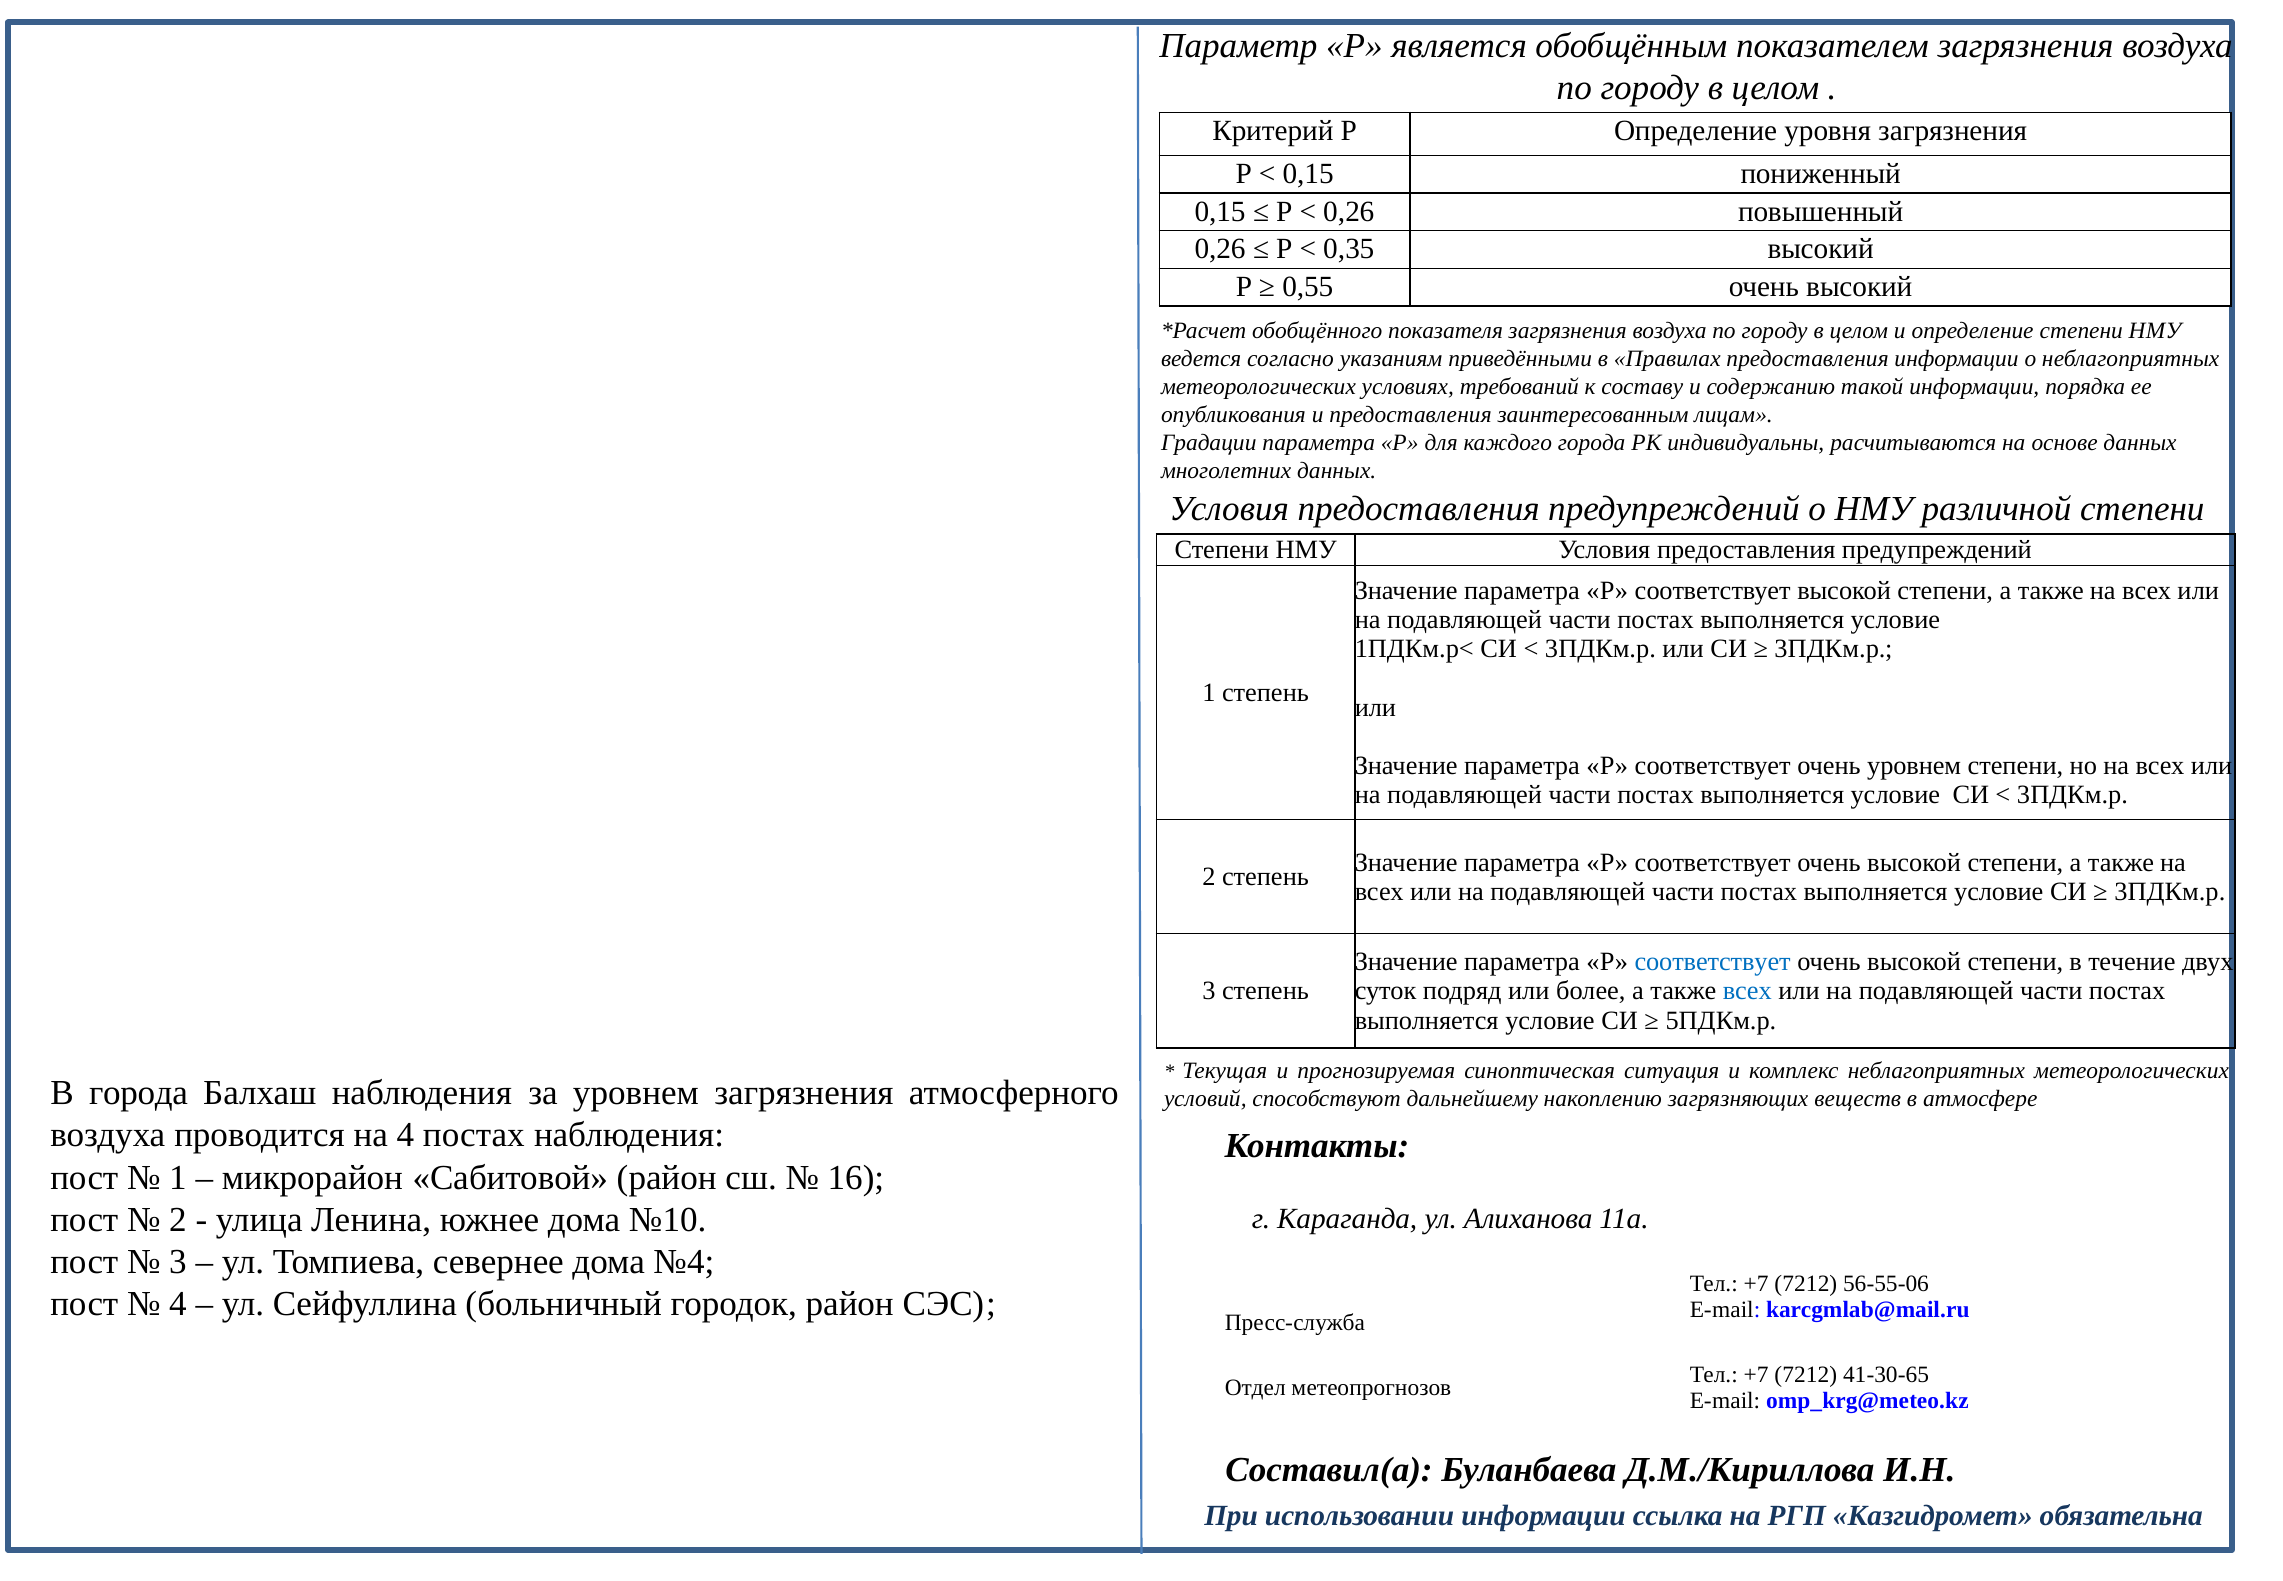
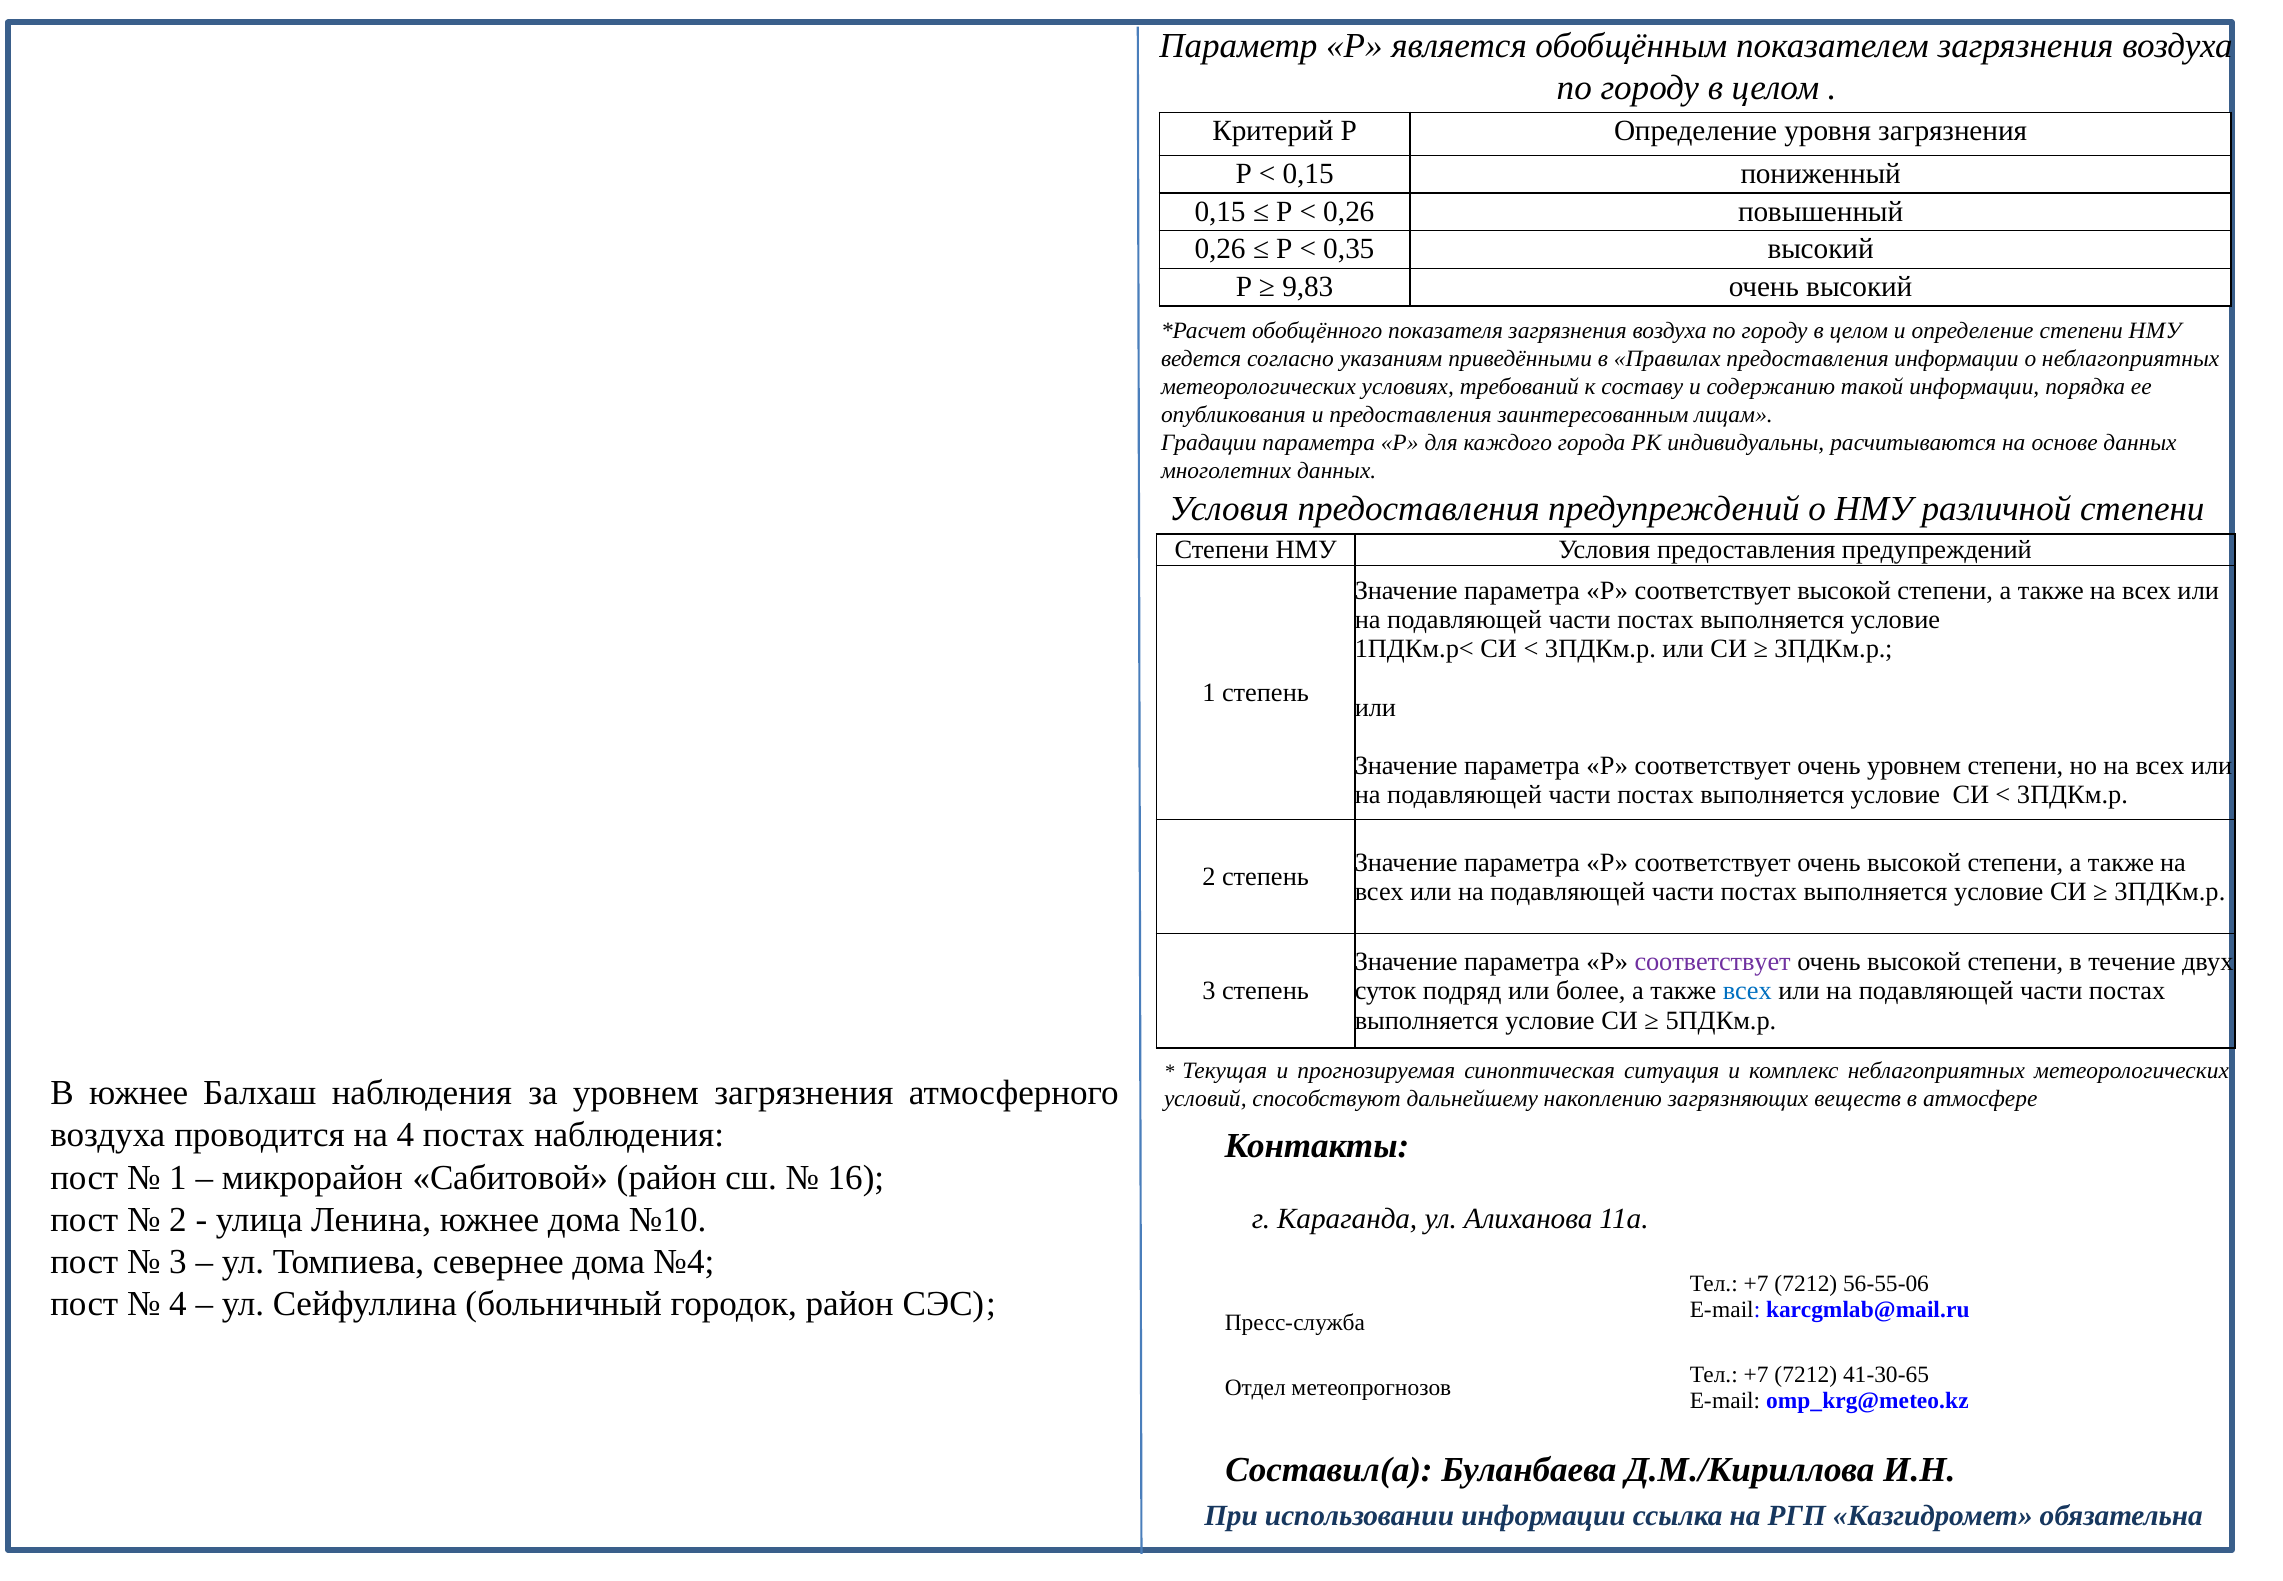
0,55: 0,55 -> 9,83 (1308, 287)
соответствует colour: blue -> purple (1713, 962)
В города: города -> южнее (139, 1093)
